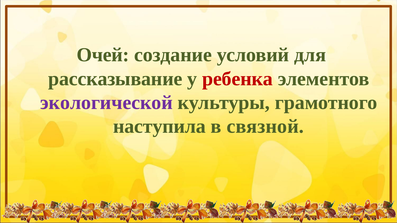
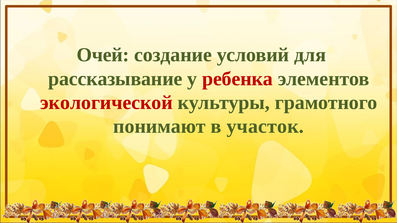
экологической colour: purple -> red (106, 103)
наступила: наступила -> понимают (159, 126)
связной: связной -> участок (265, 126)
